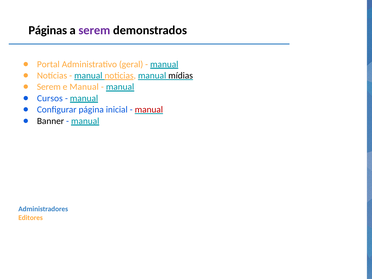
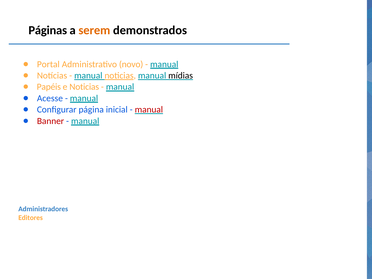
serem colour: purple -> orange (94, 30)
geral: geral -> novo (131, 64)
Serem: Serem -> Papéis (49, 87)
e Manual: Manual -> Noticias (84, 87)
Cursos: Cursos -> Acesse (50, 98)
Banner colour: black -> red (50, 121)
